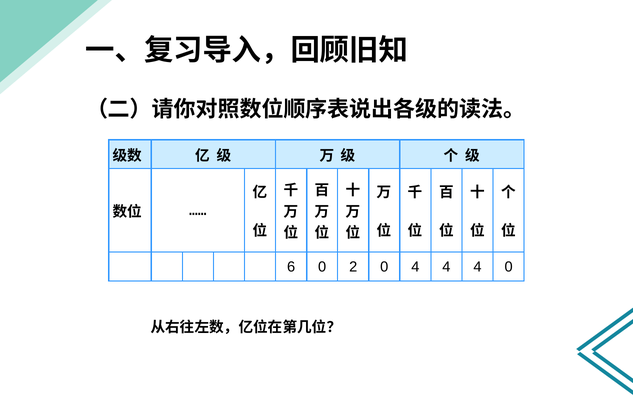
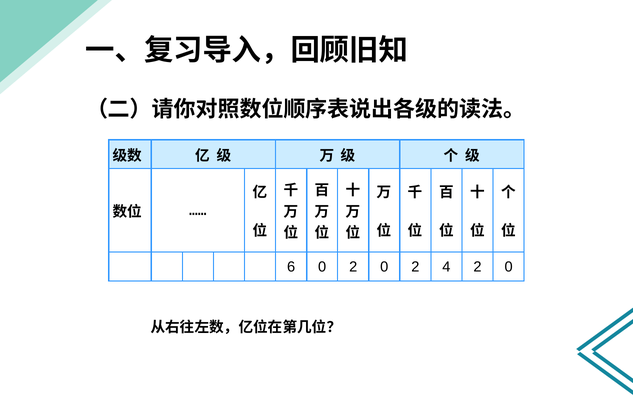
2 0 4: 4 -> 2 (415, 267)
4: 4 -> 2 (477, 267)
